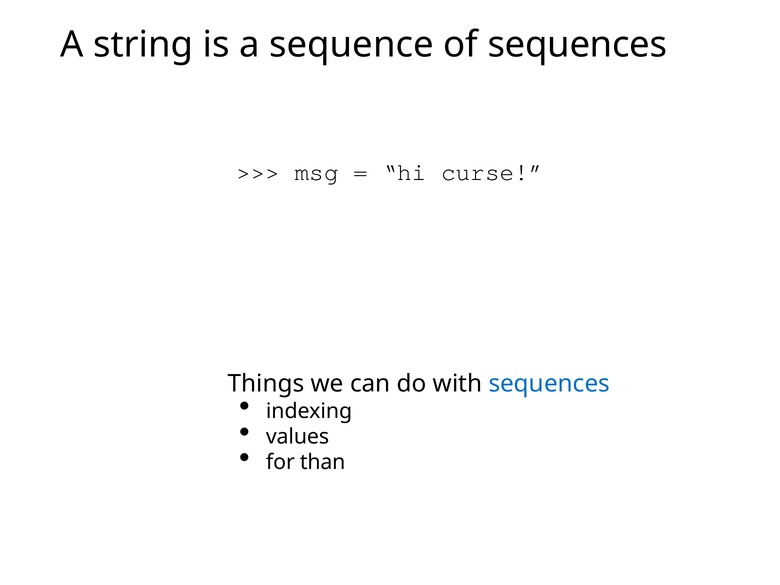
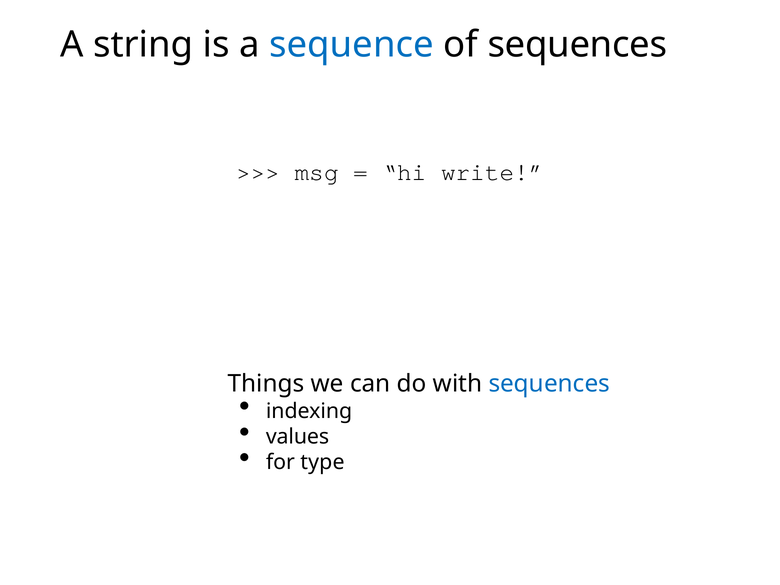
sequence colour: black -> blue (352, 45)
curse: curse -> write (492, 172)
than: than -> type (322, 462)
